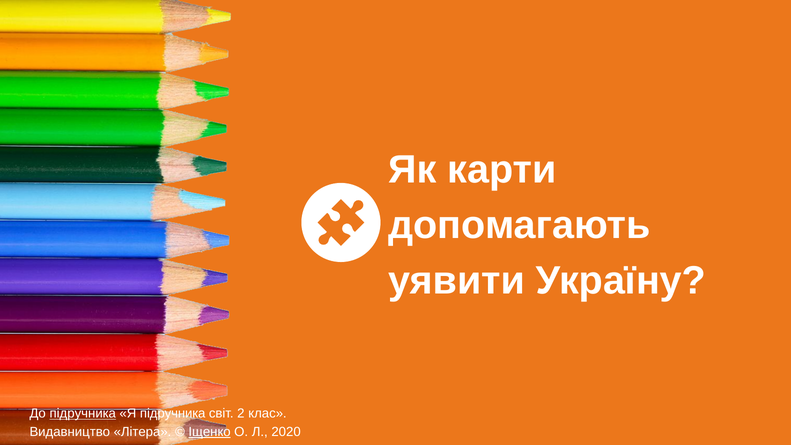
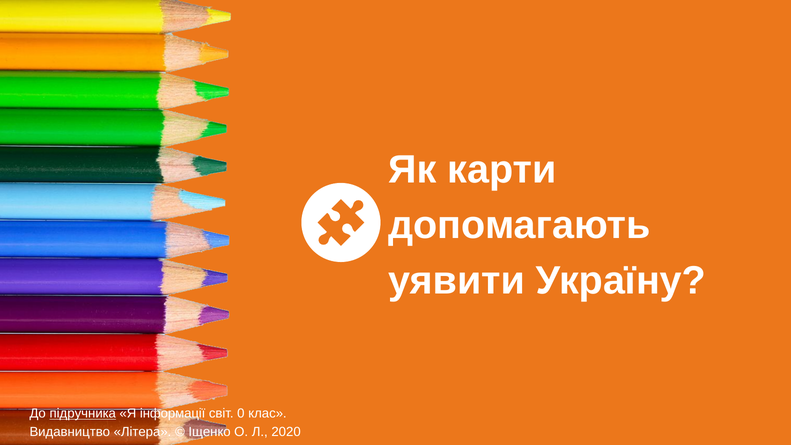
Я підручника: підручника -> інформації (173, 413)
2: 2 -> 0 (241, 413)
Іщенко underline: present -> none (209, 432)
